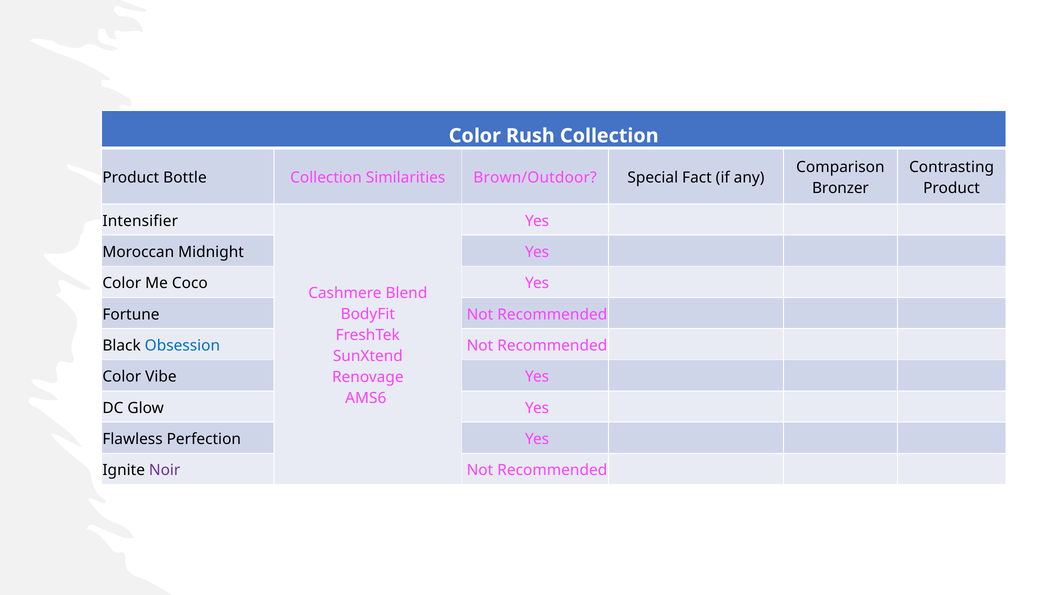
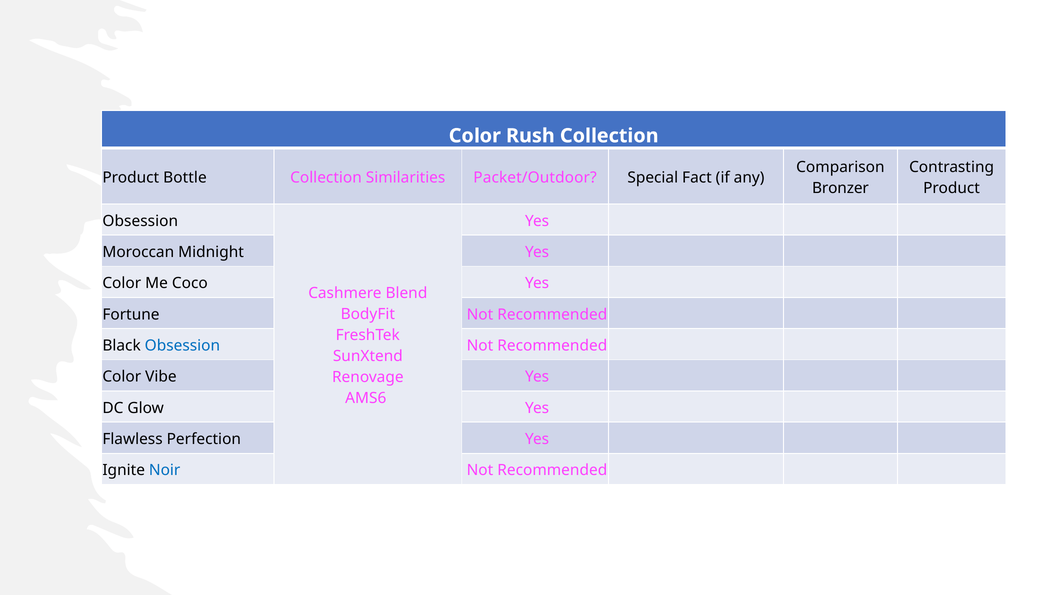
Brown/Outdoor: Brown/Outdoor -> Packet/Outdoor (535, 177)
Intensifier: Intensifier -> Obsession (140, 221)
Noir colour: purple -> blue (165, 470)
